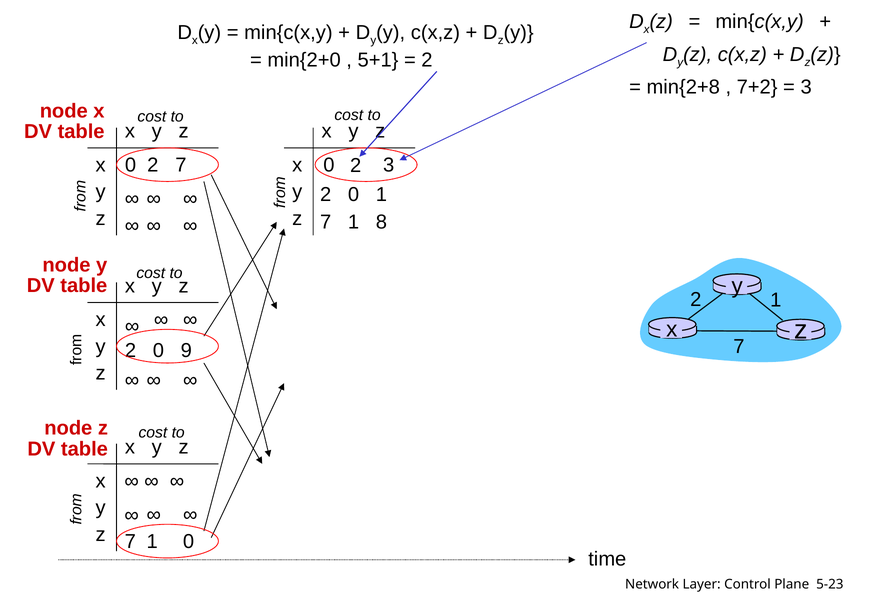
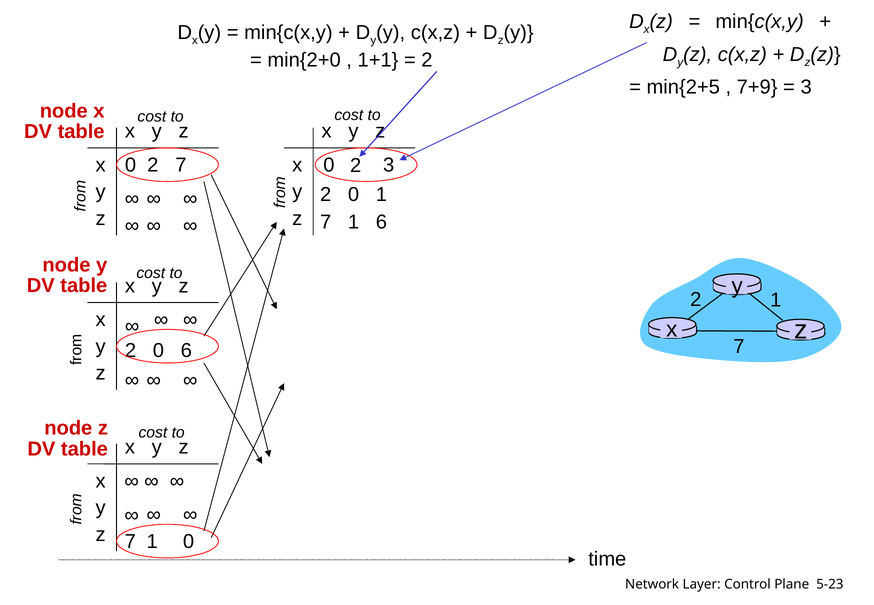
5+1: 5+1 -> 1+1 (378, 60)
min{2+8: min{2+8 -> min{2+5 (683, 87)
7+2: 7+2 -> 7+9 (757, 87)
1 8: 8 -> 6 (381, 222)
0 9: 9 -> 6 (186, 350)
